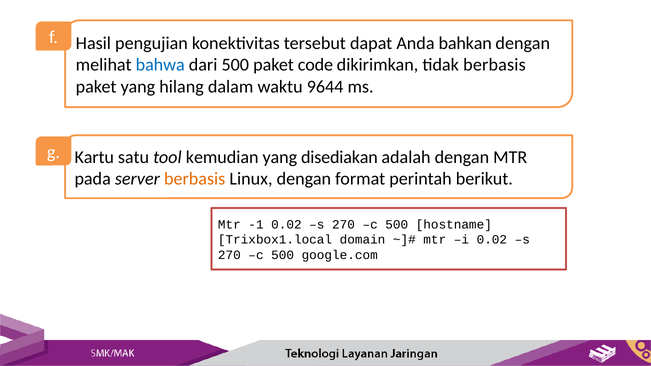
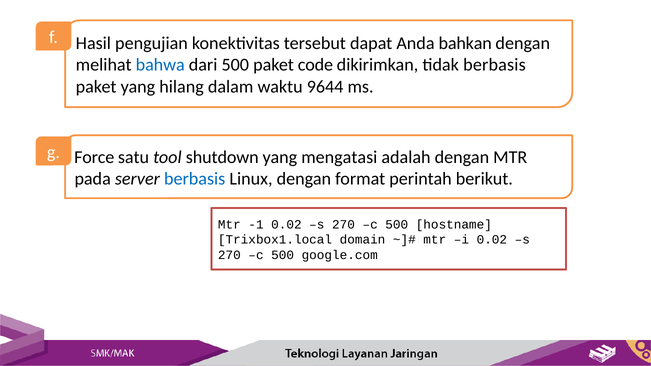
Kartu: Kartu -> Force (94, 157)
kemudian: kemudian -> shutdown (222, 157)
disediakan: disediakan -> mengatasi (339, 157)
berbasis colour: orange -> blue (195, 179)
